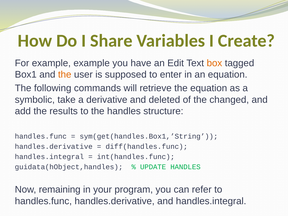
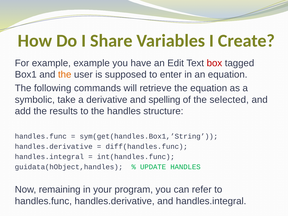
box colour: orange -> red (214, 63)
deleted: deleted -> spelling (164, 100)
changed: changed -> selected (229, 100)
